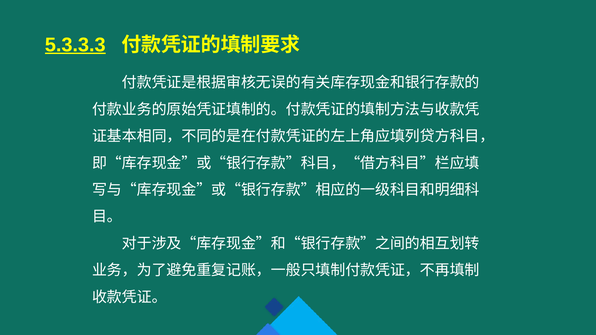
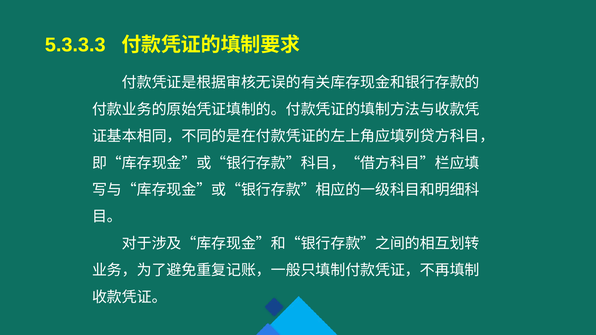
5.3.3.3 underline: present -> none (75, 45)
